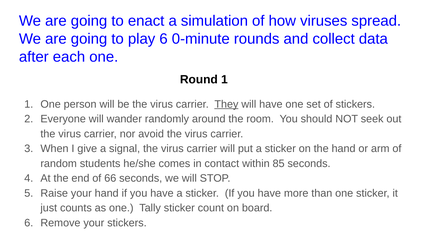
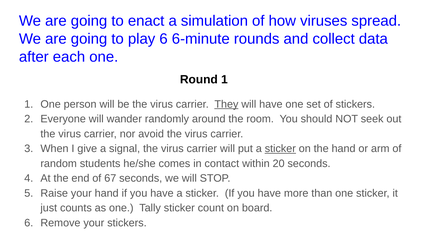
0-minute: 0-minute -> 6-minute (201, 39)
sticker underline: none -> present (280, 149)
85: 85 -> 20 (279, 163)
66: 66 -> 67 (110, 178)
